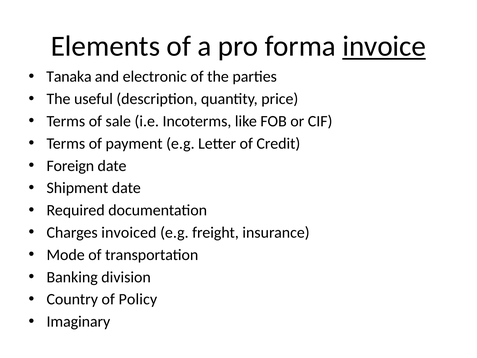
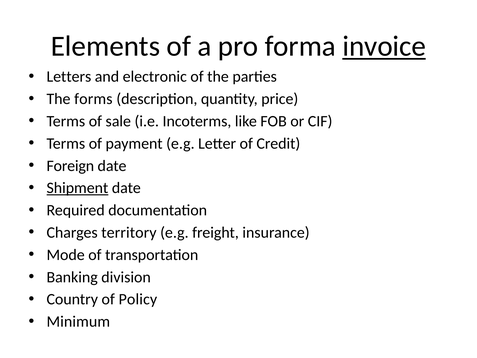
Tanaka: Tanaka -> Letters (69, 77)
useful: useful -> forms (93, 99)
Shipment underline: none -> present (77, 188)
invoiced: invoiced -> territory (129, 232)
Imaginary: Imaginary -> Minimum (78, 321)
